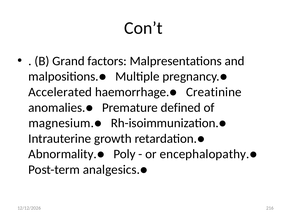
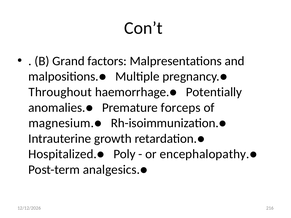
Accelerated: Accelerated -> Throughout (60, 92)
Creatinine: Creatinine -> Potentially (214, 92)
defined: defined -> forceps (181, 108)
Abnormality.●: Abnormality.● -> Hospitalized.● (66, 154)
